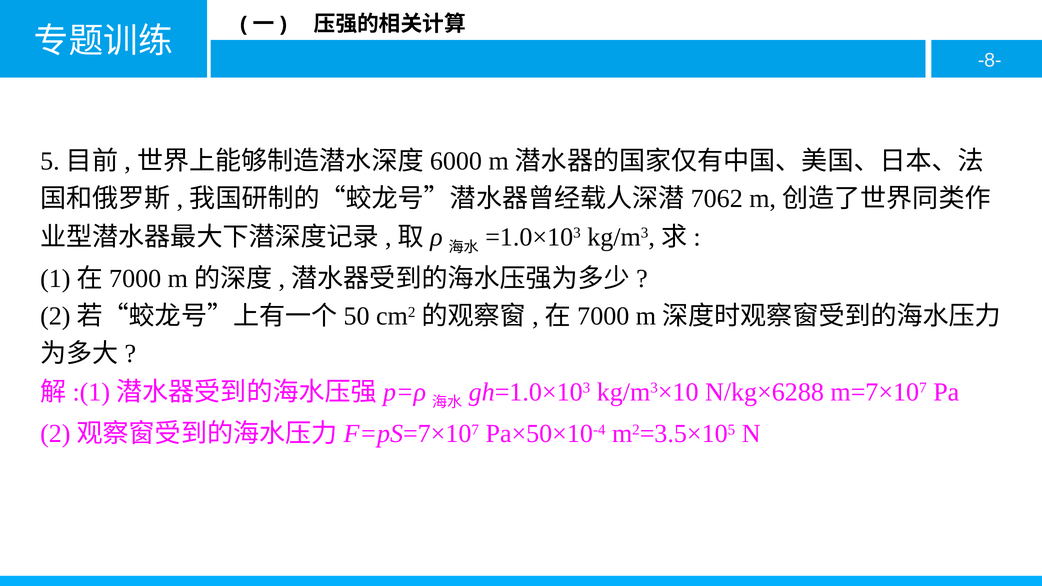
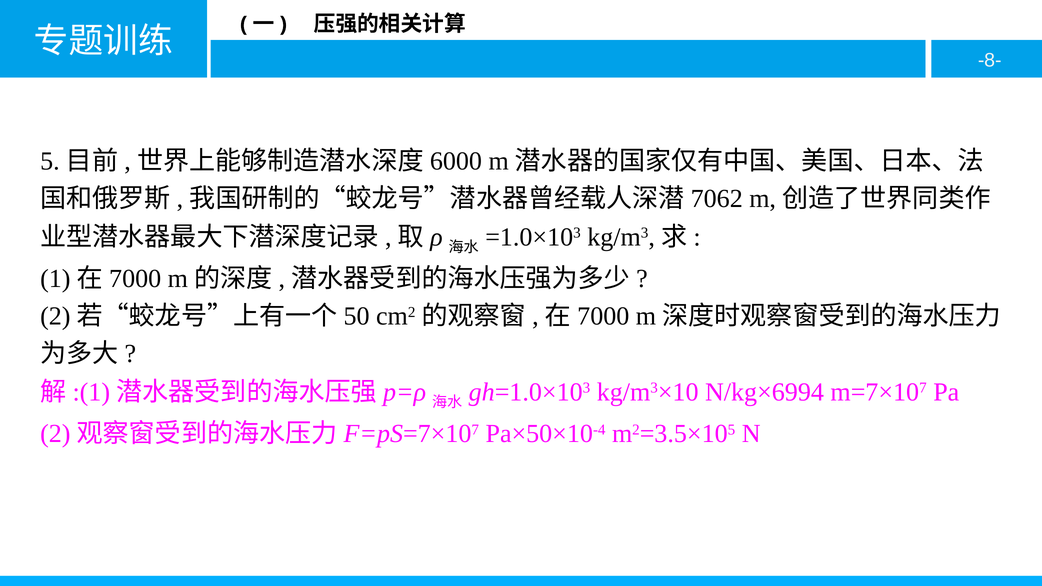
N/kg×6288: N/kg×6288 -> N/kg×6994 (764, 392)
